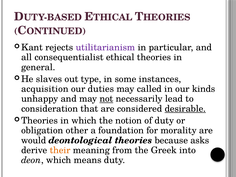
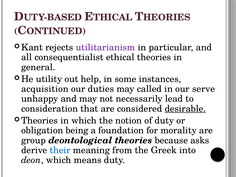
slaves: slaves -> utility (49, 79)
type: type -> help (91, 79)
kinds: kinds -> serve (204, 89)
not underline: present -> none (106, 99)
other: other -> being (77, 130)
would: would -> group (34, 140)
their colour: orange -> blue (60, 150)
